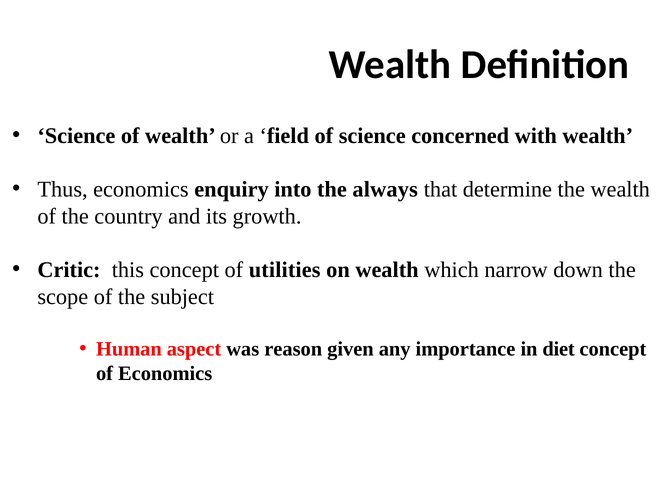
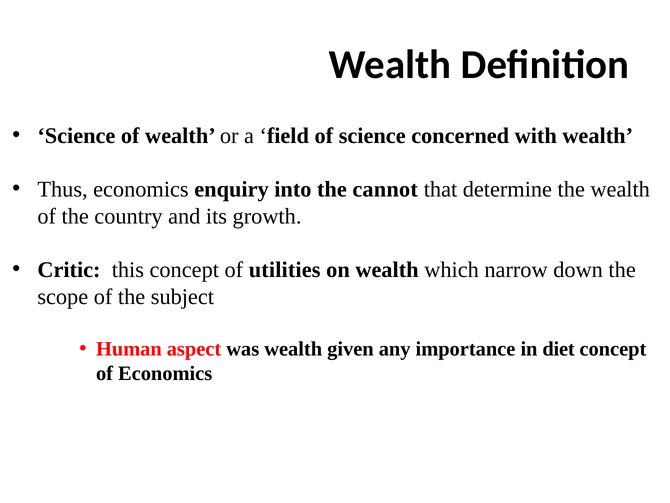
always: always -> cannot (385, 189)
was reason: reason -> wealth (293, 349)
